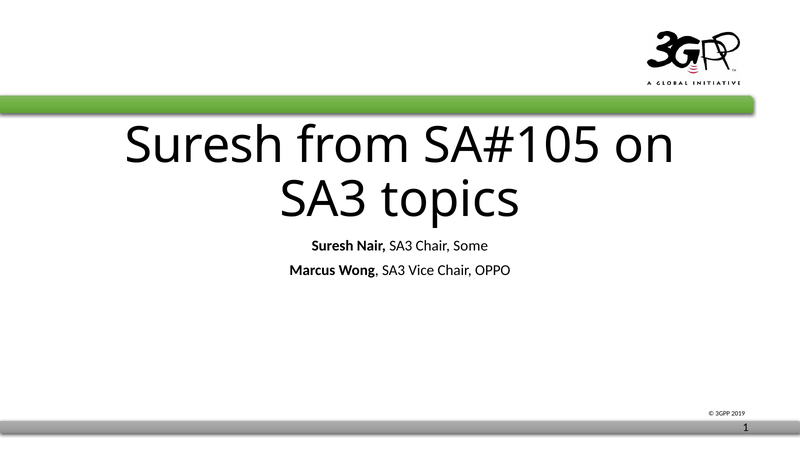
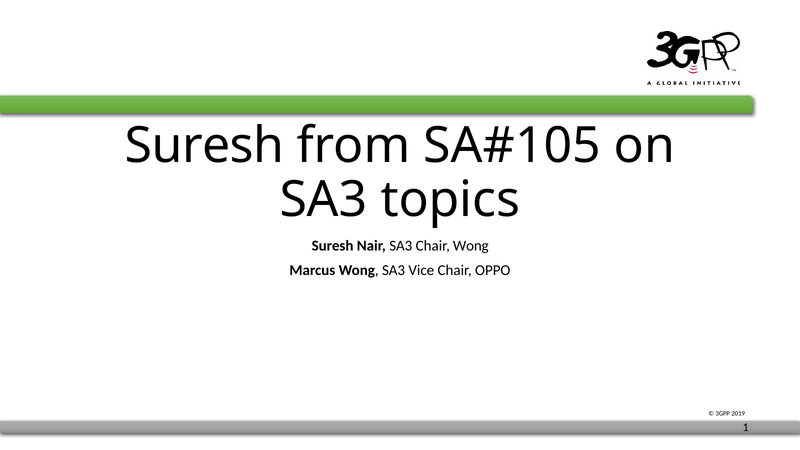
Chair Some: Some -> Wong (471, 246)
